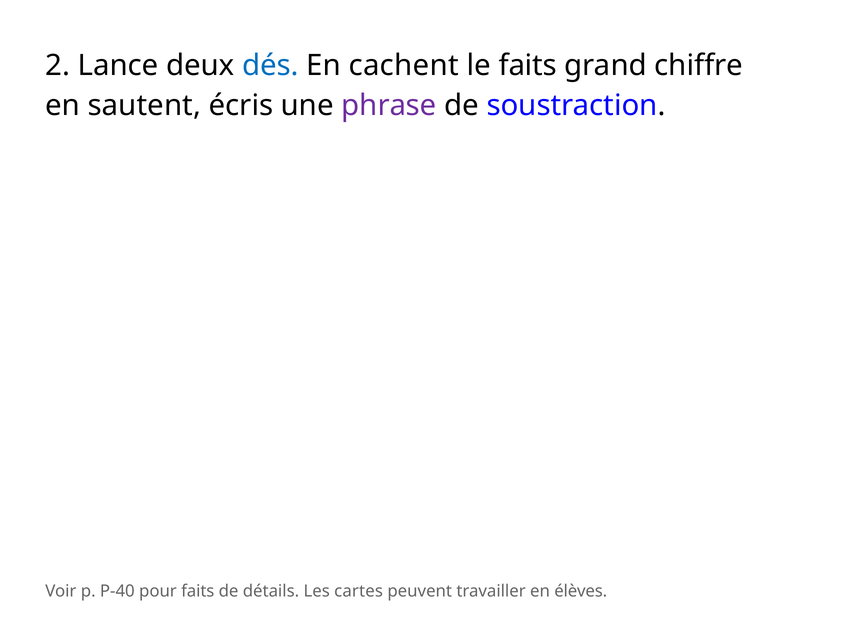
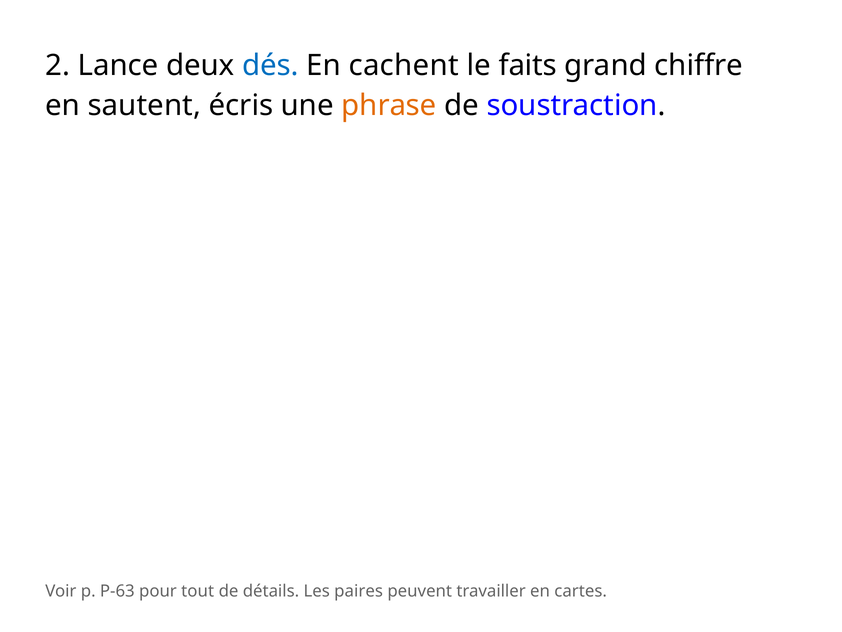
phrase colour: purple -> orange (389, 106)
P-40: P-40 -> P-63 (117, 591)
pour faits: faits -> tout (198, 591)
cartes: cartes -> paires (359, 591)
élèves: élèves -> cartes (581, 591)
